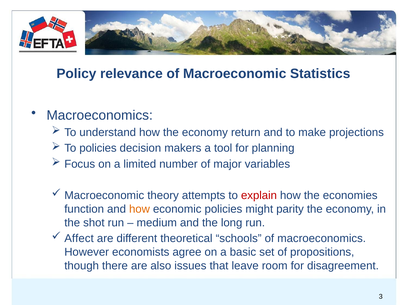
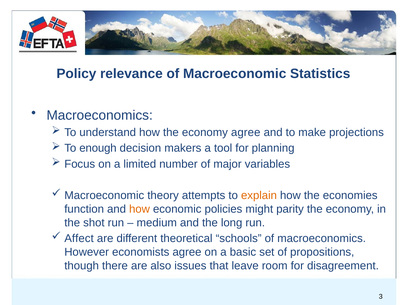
economy return: return -> agree (246, 132)
To policies: policies -> enough (98, 148)
explain colour: red -> orange (259, 196)
